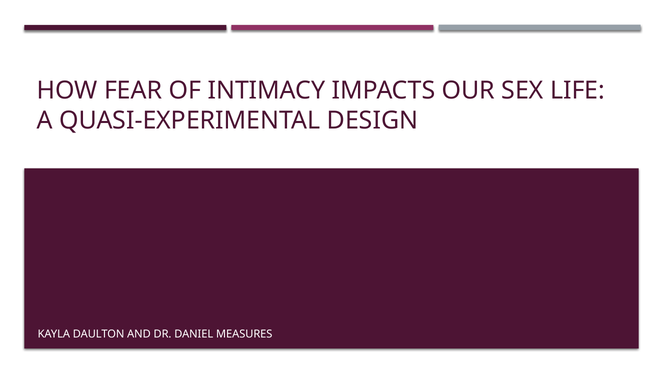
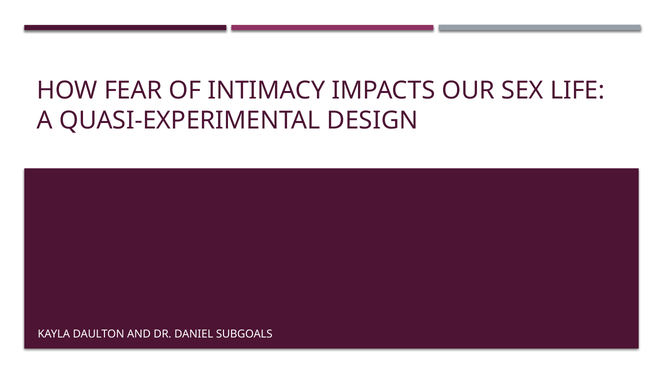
MEASURES: MEASURES -> SUBGOALS (244, 334)
